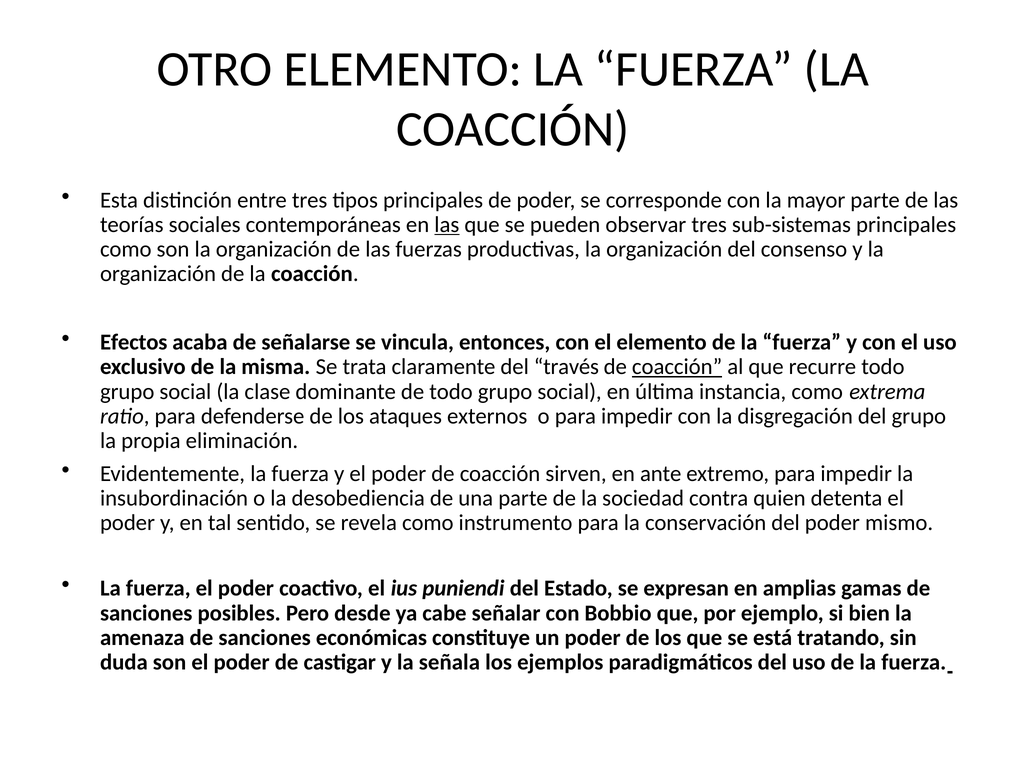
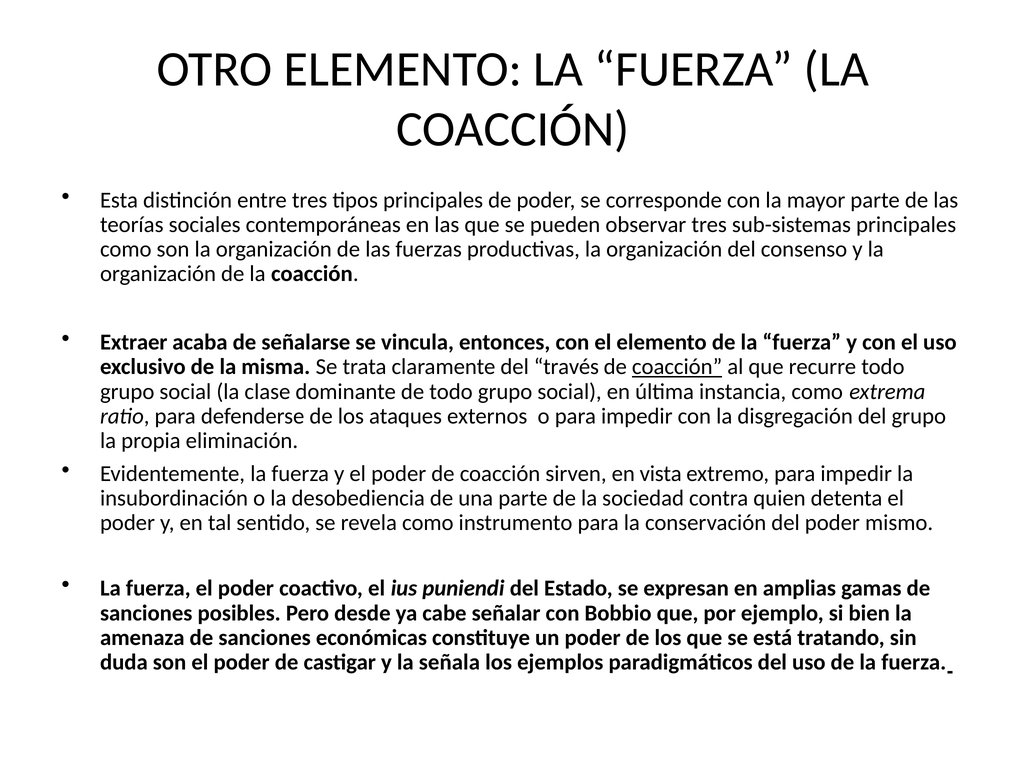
las underline: present -> none (447, 225)
Efectos: Efectos -> Extraer (134, 342)
ante: ante -> vista (661, 473)
